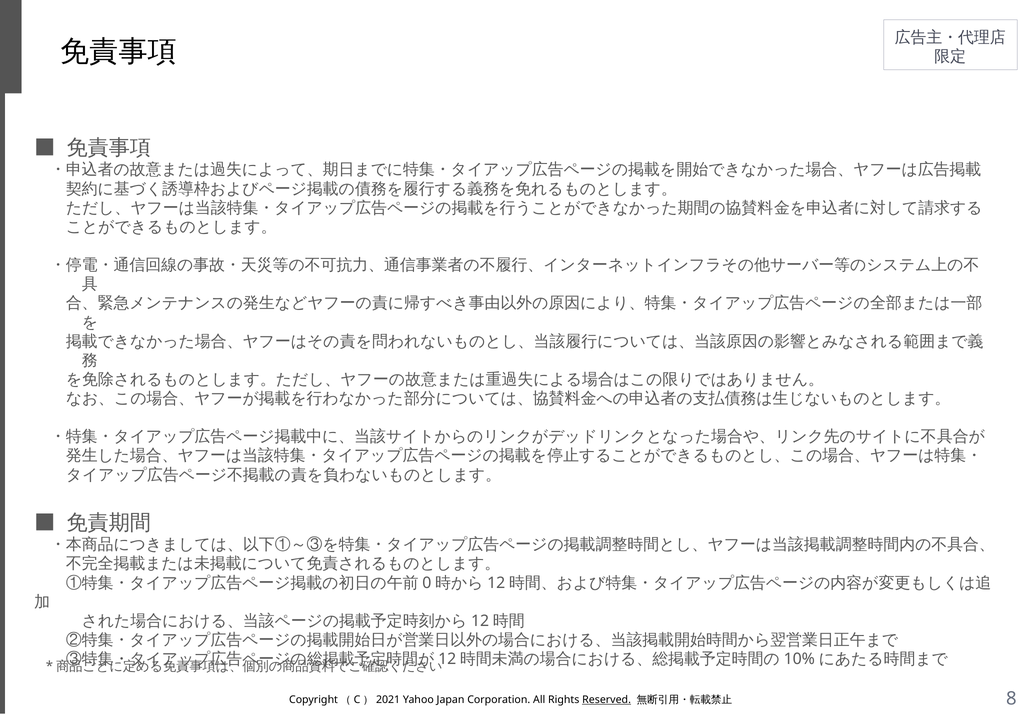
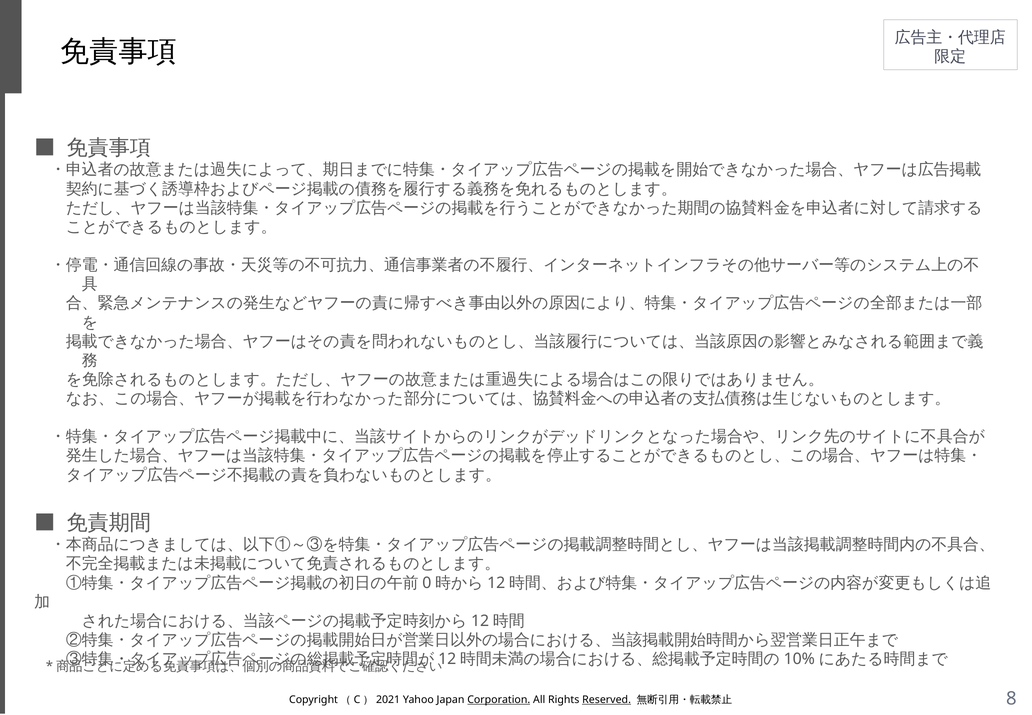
Corporation underline: none -> present (499, 699)
